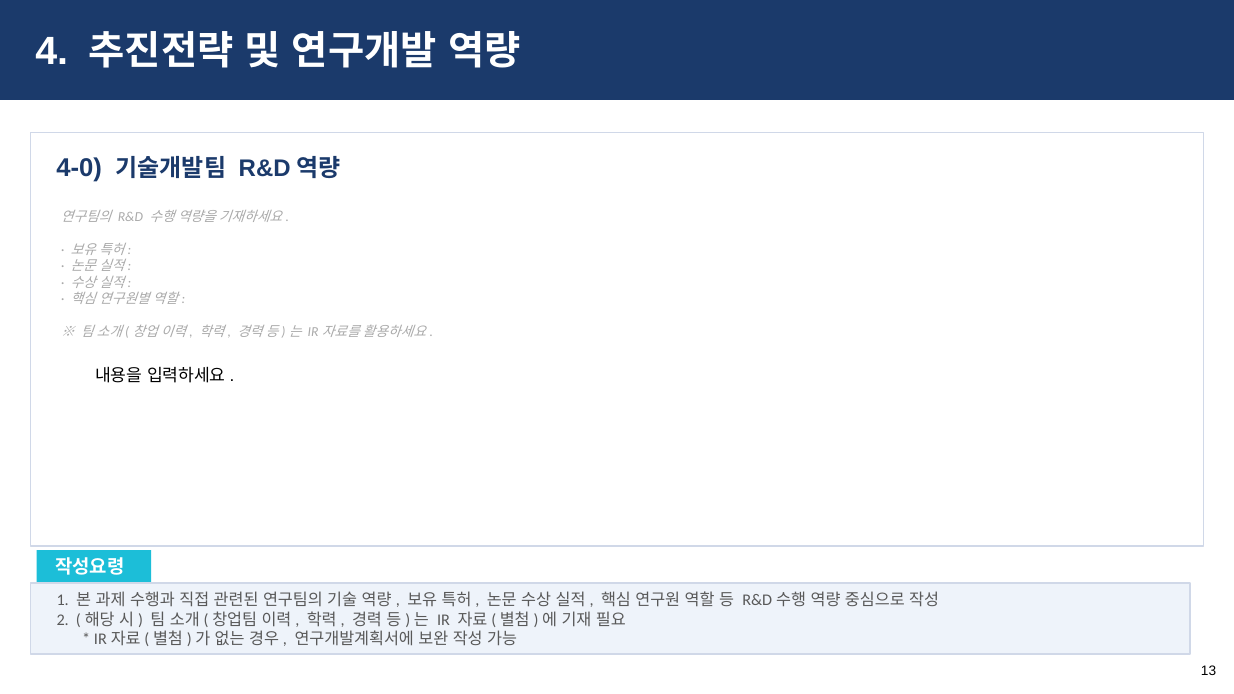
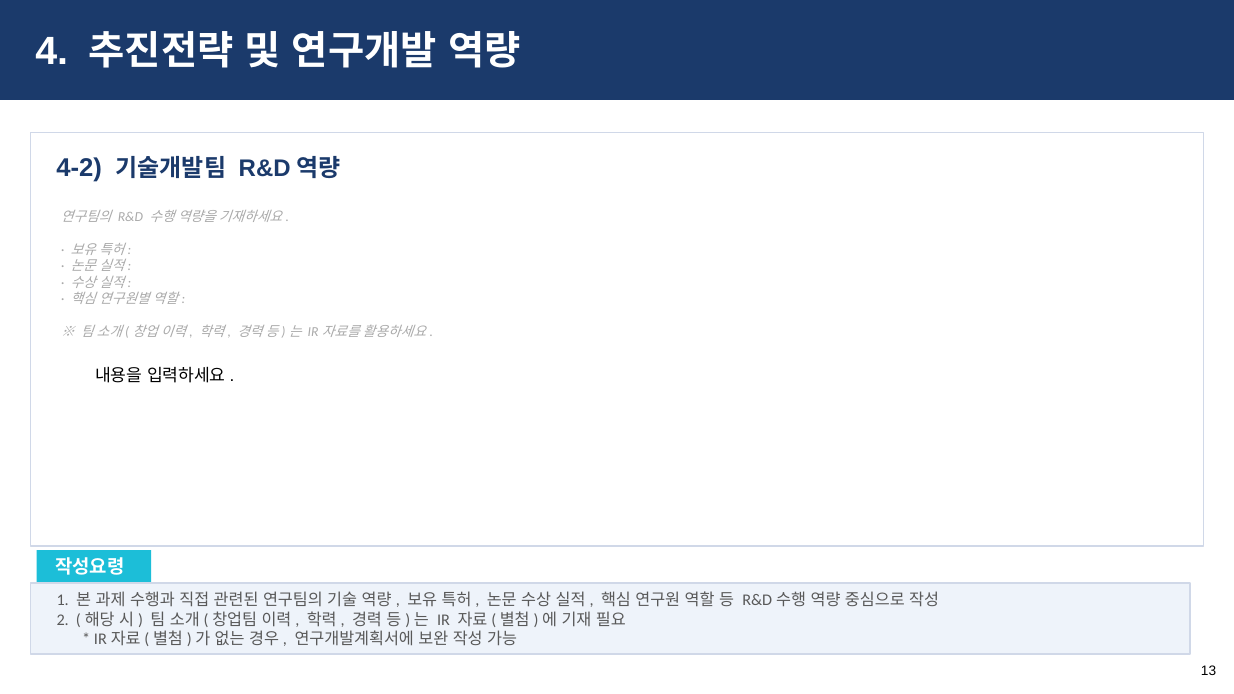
4-0: 4-0 -> 4-2 (79, 168)
